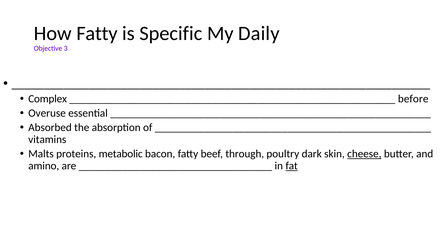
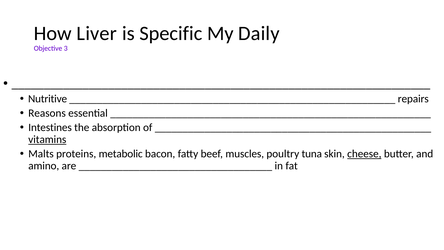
How Fatty: Fatty -> Liver (97, 33)
Complex: Complex -> Nutritive (48, 99)
before: before -> repairs (413, 99)
Overuse: Overuse -> Reasons (47, 113)
Absorbed: Absorbed -> Intestines (50, 127)
vitamins underline: none -> present (47, 139)
through: through -> muscles (245, 154)
dark: dark -> tuna (312, 154)
fat underline: present -> none (292, 166)
